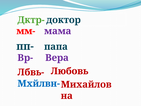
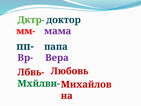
Мхйлвн- colour: blue -> green (39, 83)
